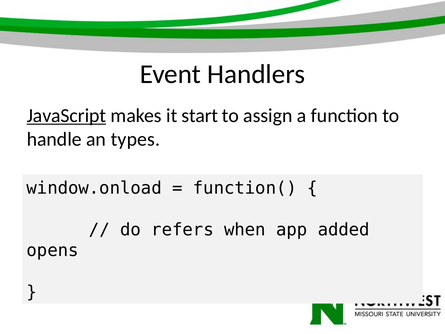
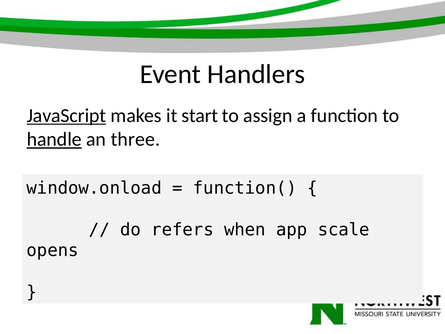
handle underline: none -> present (54, 139)
types: types -> three (135, 139)
added: added -> scale (344, 230)
